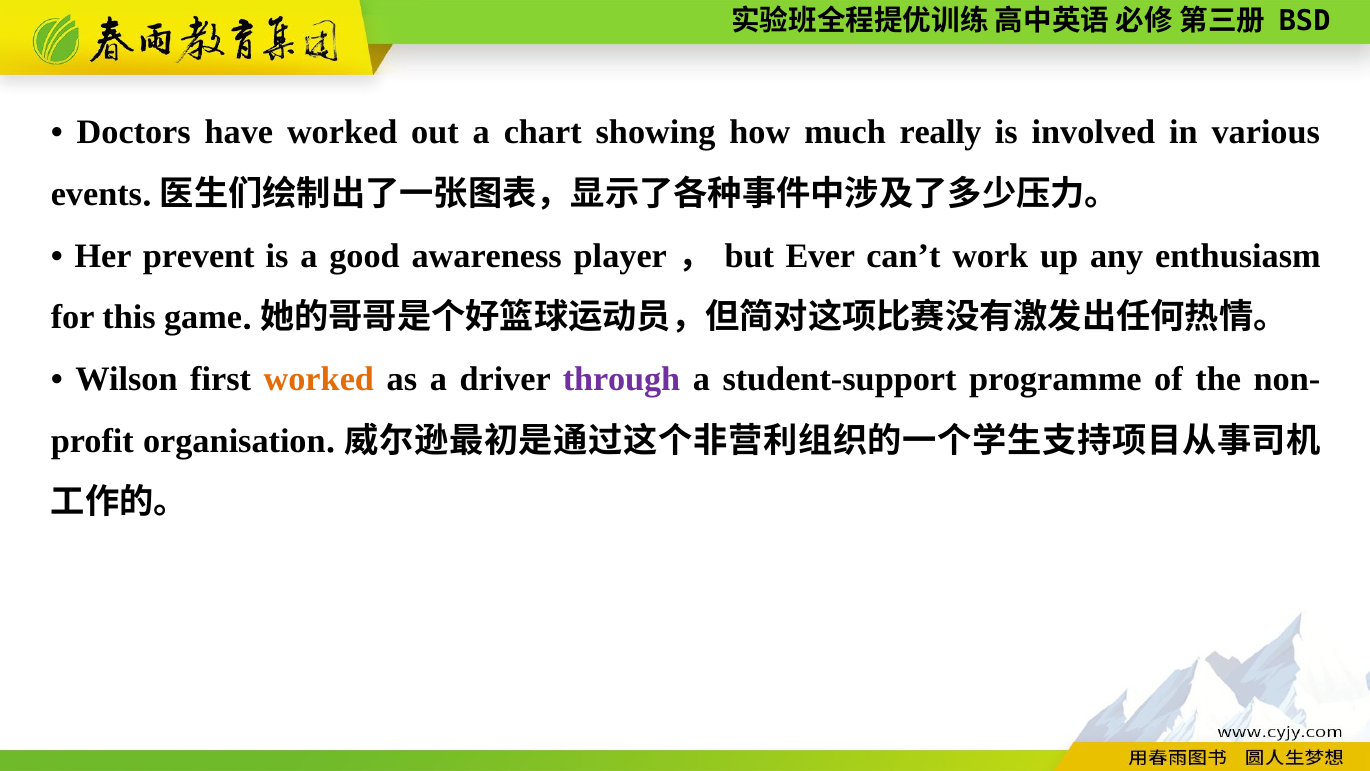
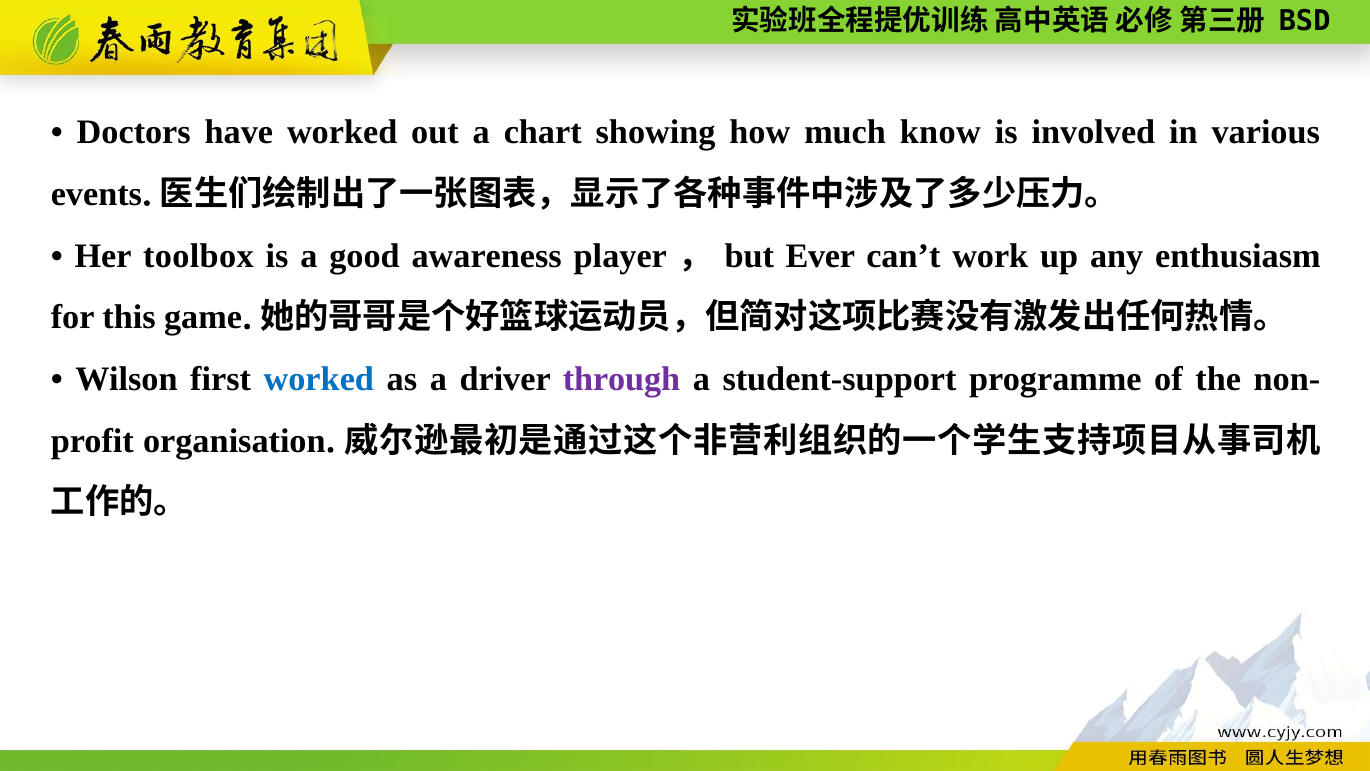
really: really -> know (940, 133)
prevent: prevent -> toolbox (198, 256)
worked colour: orange -> blue (319, 379)
